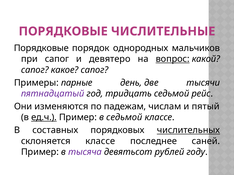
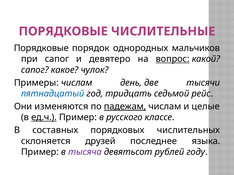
какое сапог: сапог -> чулок (95, 70)
Примеры парные: парные -> числам (77, 83)
пятнадцатый colour: purple -> blue (53, 94)
падежам underline: none -> present (125, 107)
пятый: пятый -> целые (206, 107)
в седьмой: седьмой -> русского (124, 118)
числительных underline: present -> none (188, 131)
склоняется классе: классе -> друзей (100, 141)
саней: саней -> языка (206, 141)
